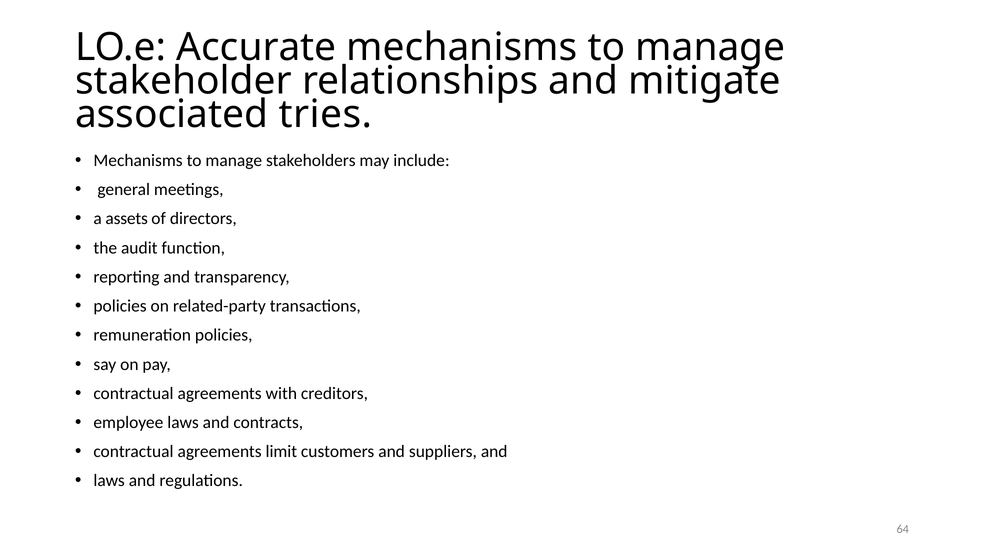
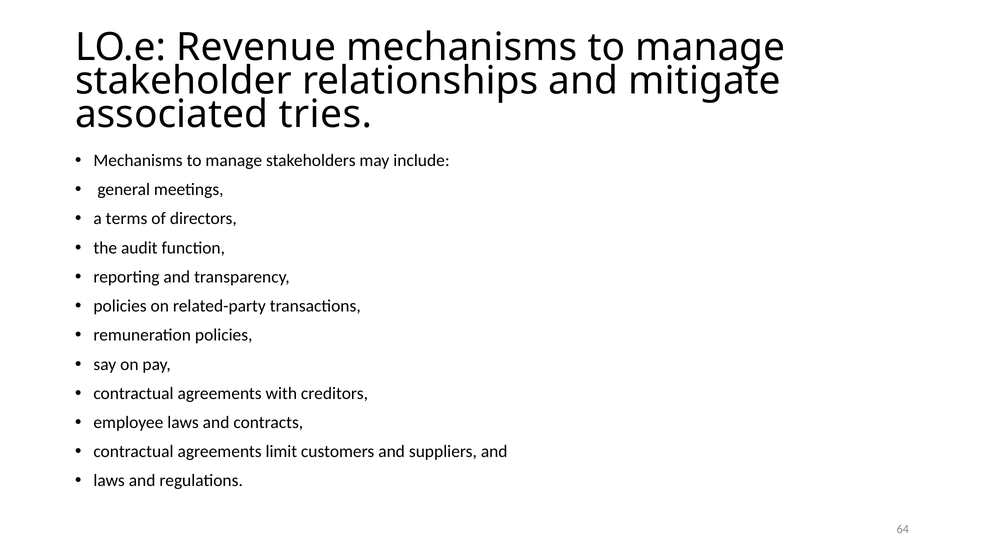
Accurate: Accurate -> Revenue (256, 47)
assets: assets -> terms (127, 218)
